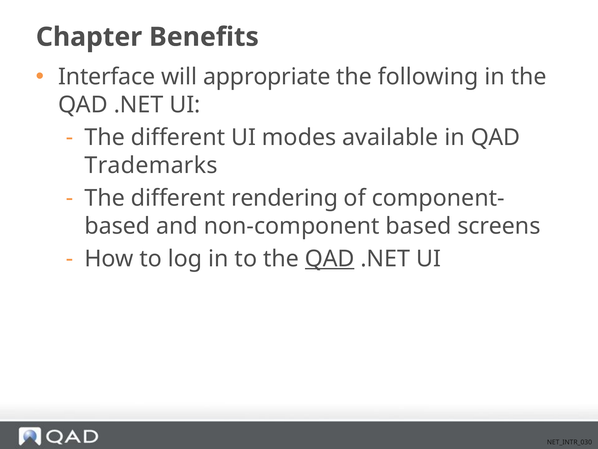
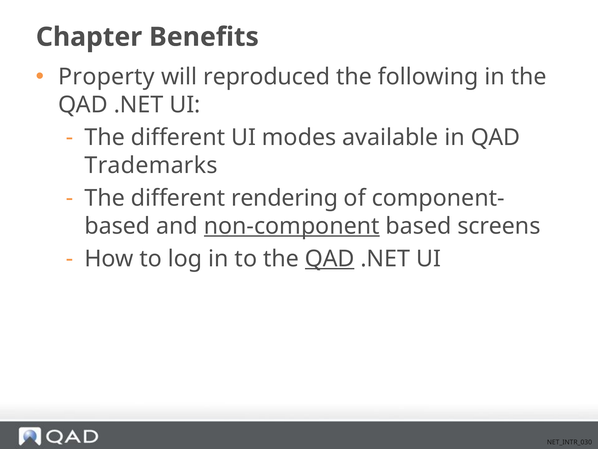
Interface: Interface -> Property (107, 77)
appropriate: appropriate -> reproduced (267, 77)
non-component underline: none -> present (292, 226)
